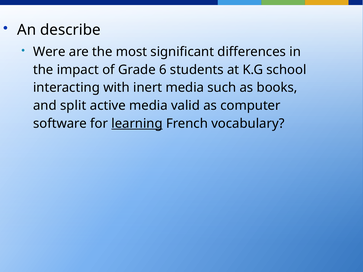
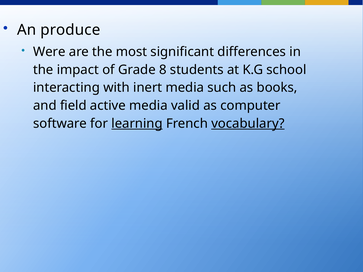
describe: describe -> produce (70, 30)
6: 6 -> 8 (163, 70)
split: split -> field (73, 106)
vocabulary underline: none -> present (248, 124)
